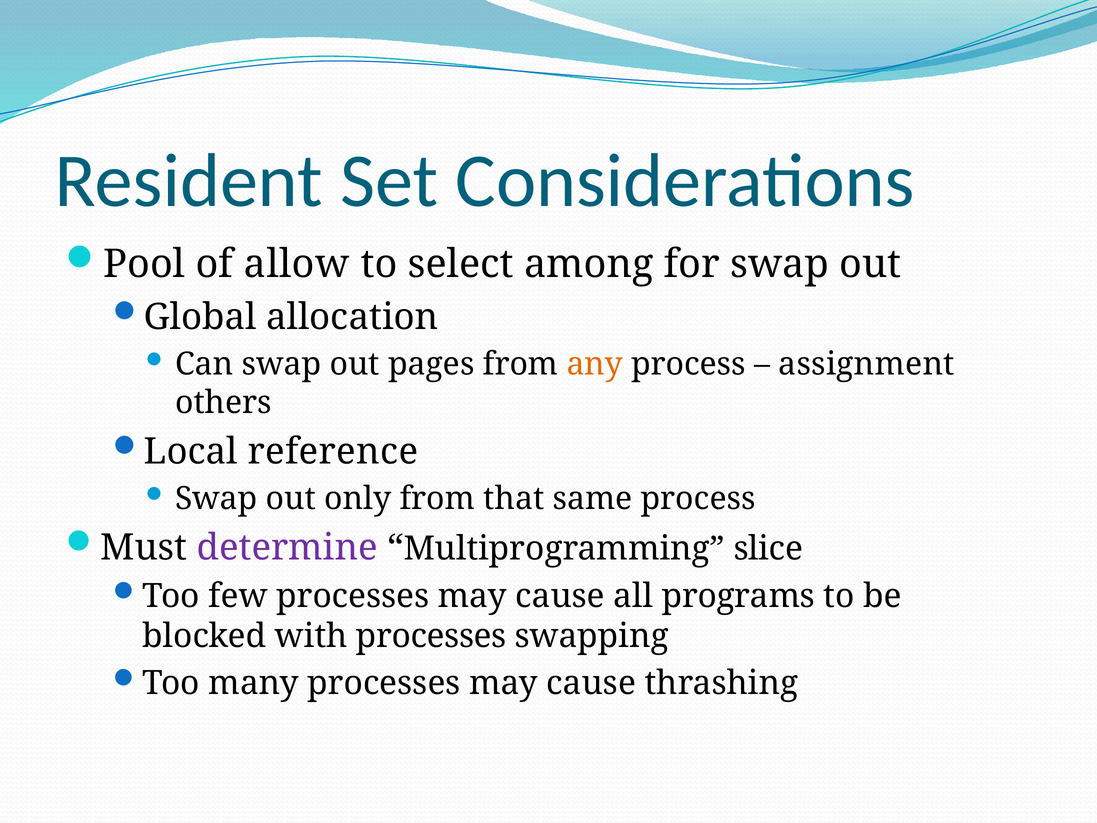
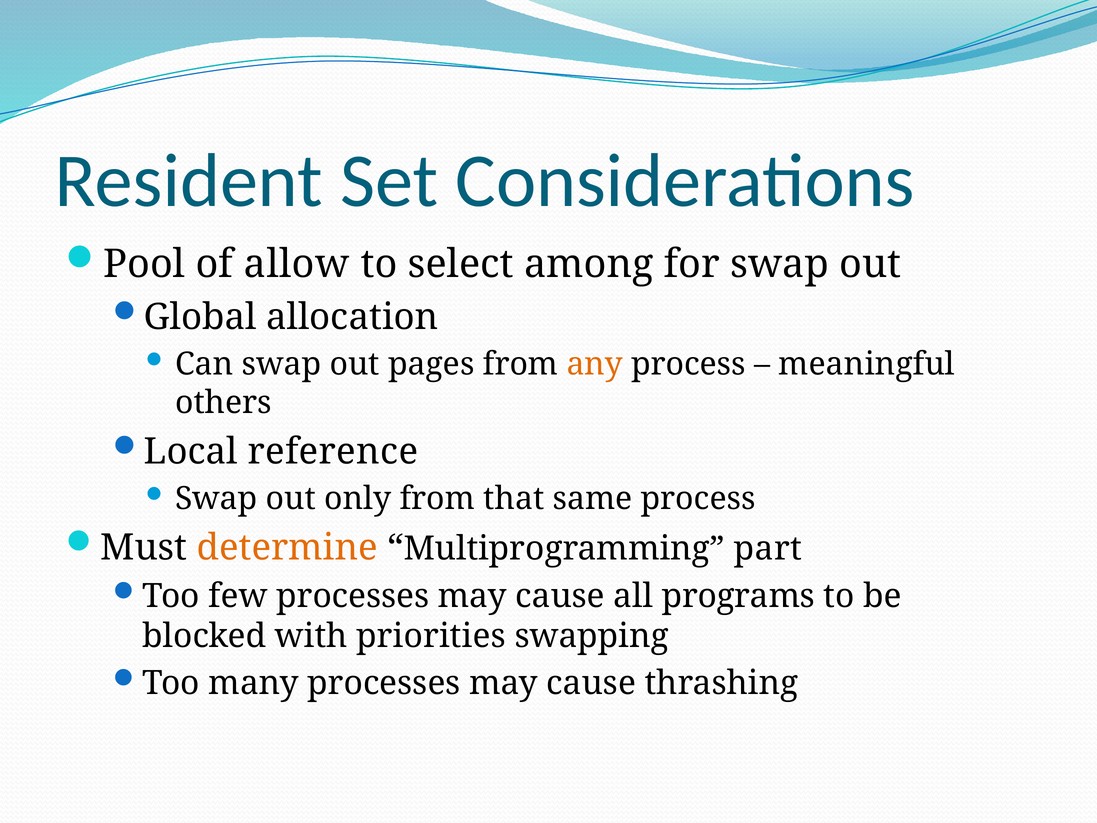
assignment: assignment -> meaningful (867, 364)
determine colour: purple -> orange (287, 547)
slice: slice -> part (768, 548)
with processes: processes -> priorities (431, 636)
